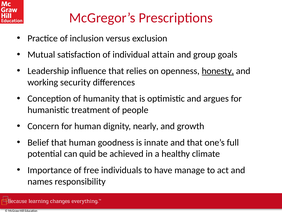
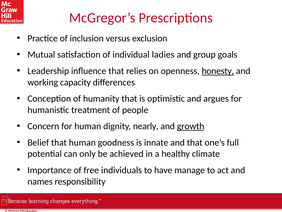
attain: attain -> ladies (163, 55)
security: security -> capacity (75, 82)
growth underline: none -> present (191, 126)
quid: quid -> only (88, 154)
